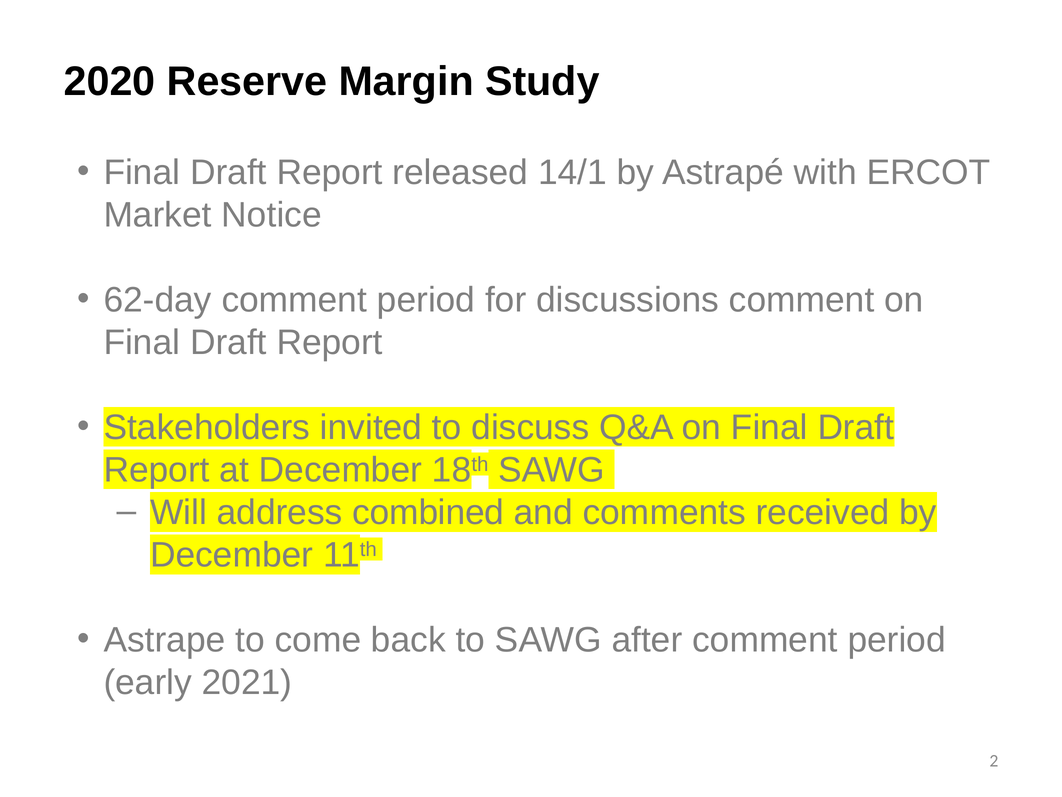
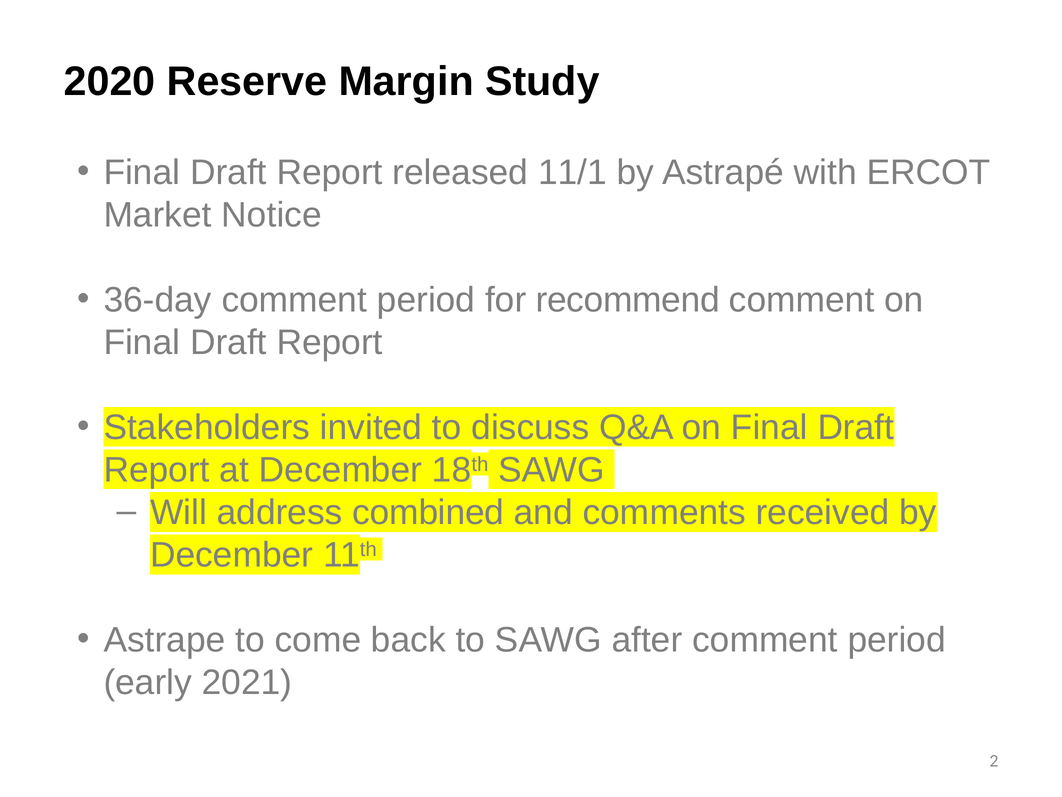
14/1: 14/1 -> 11/1 (572, 172)
62-day: 62-day -> 36-day (158, 300)
discussions: discussions -> recommend (628, 300)
